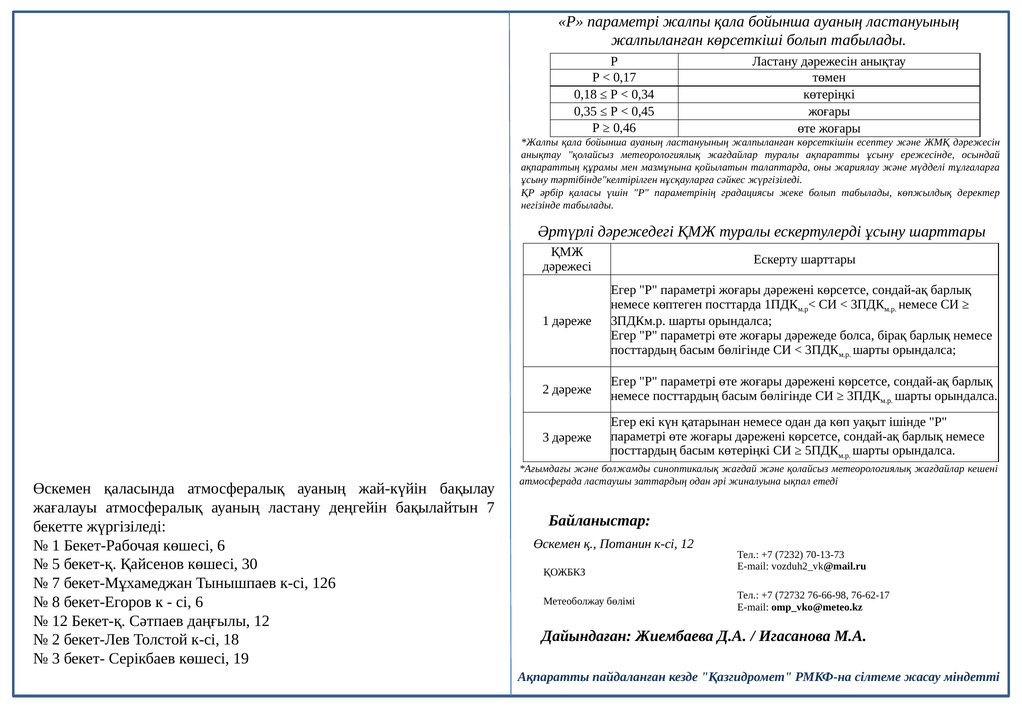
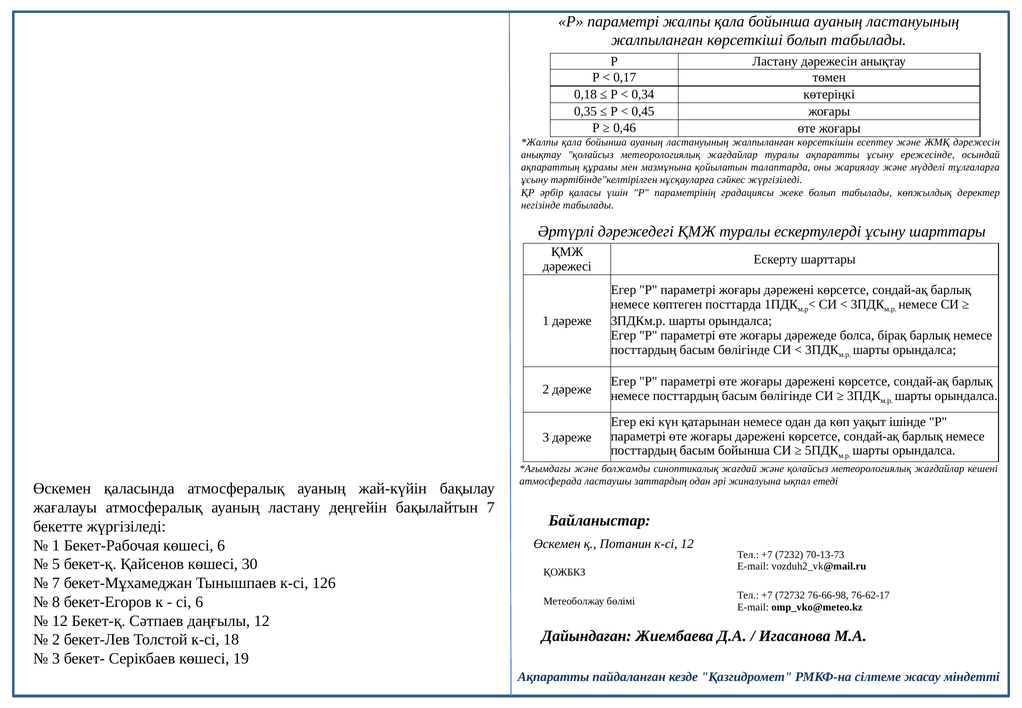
басым көтеріңкі: көтеріңкі -> бойынша (744, 450)
